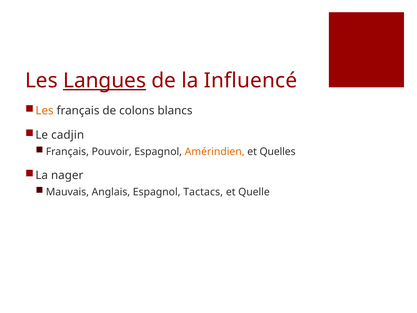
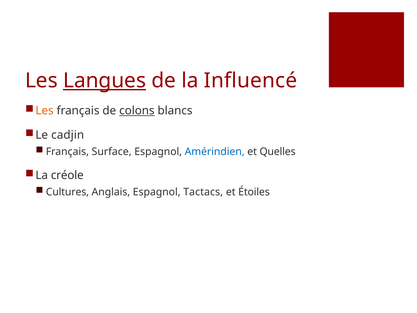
colons underline: none -> present (137, 111)
Pouvoir: Pouvoir -> Surface (112, 152)
Amérindien colour: orange -> blue (215, 152)
nager: nager -> créole (67, 175)
Mauvais: Mauvais -> Cultures (67, 192)
Quelle: Quelle -> Étoiles (254, 192)
